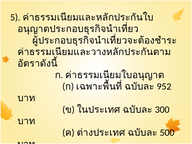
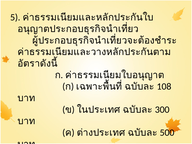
952: 952 -> 108 (164, 87)
